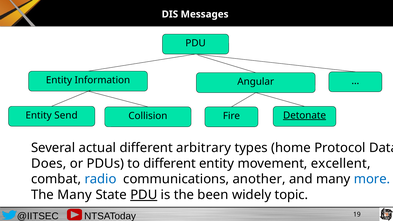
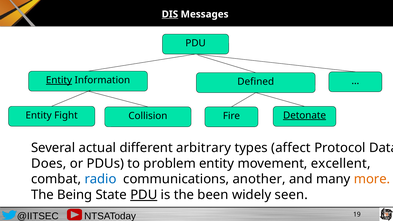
DIS underline: none -> present (170, 14)
Entity underline: none -> present (59, 80)
Angular: Angular -> Defined (256, 82)
Send: Send -> Fight (66, 115)
home: home -> affect (291, 148)
to different: different -> problem (170, 163)
more colour: blue -> orange (372, 179)
The Many: Many -> Being (75, 195)
topic: topic -> seen (291, 195)
